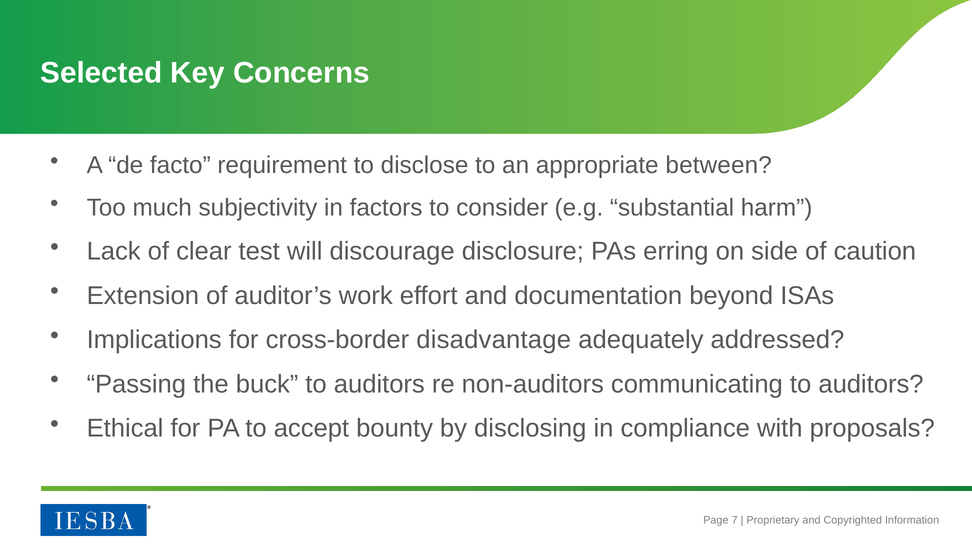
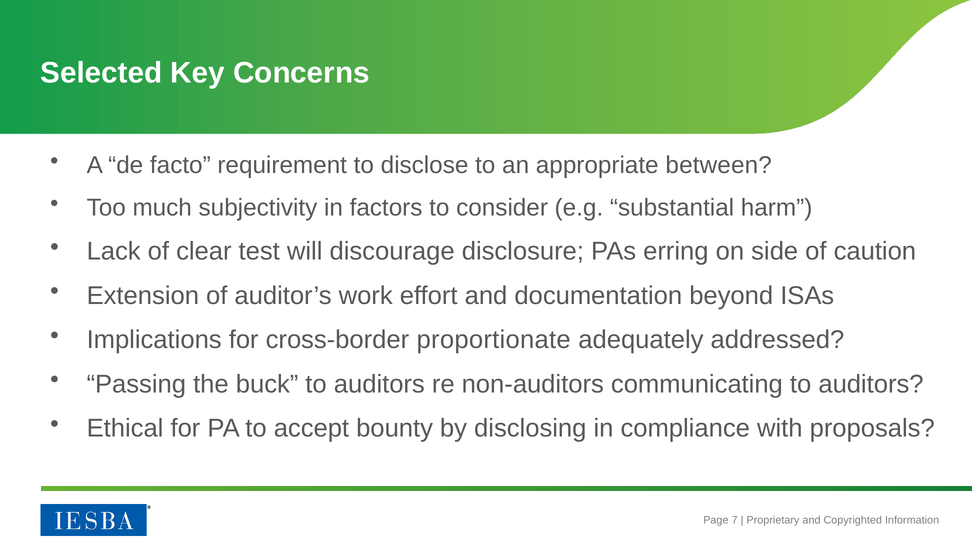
disadvantage: disadvantage -> proportionate (494, 340)
